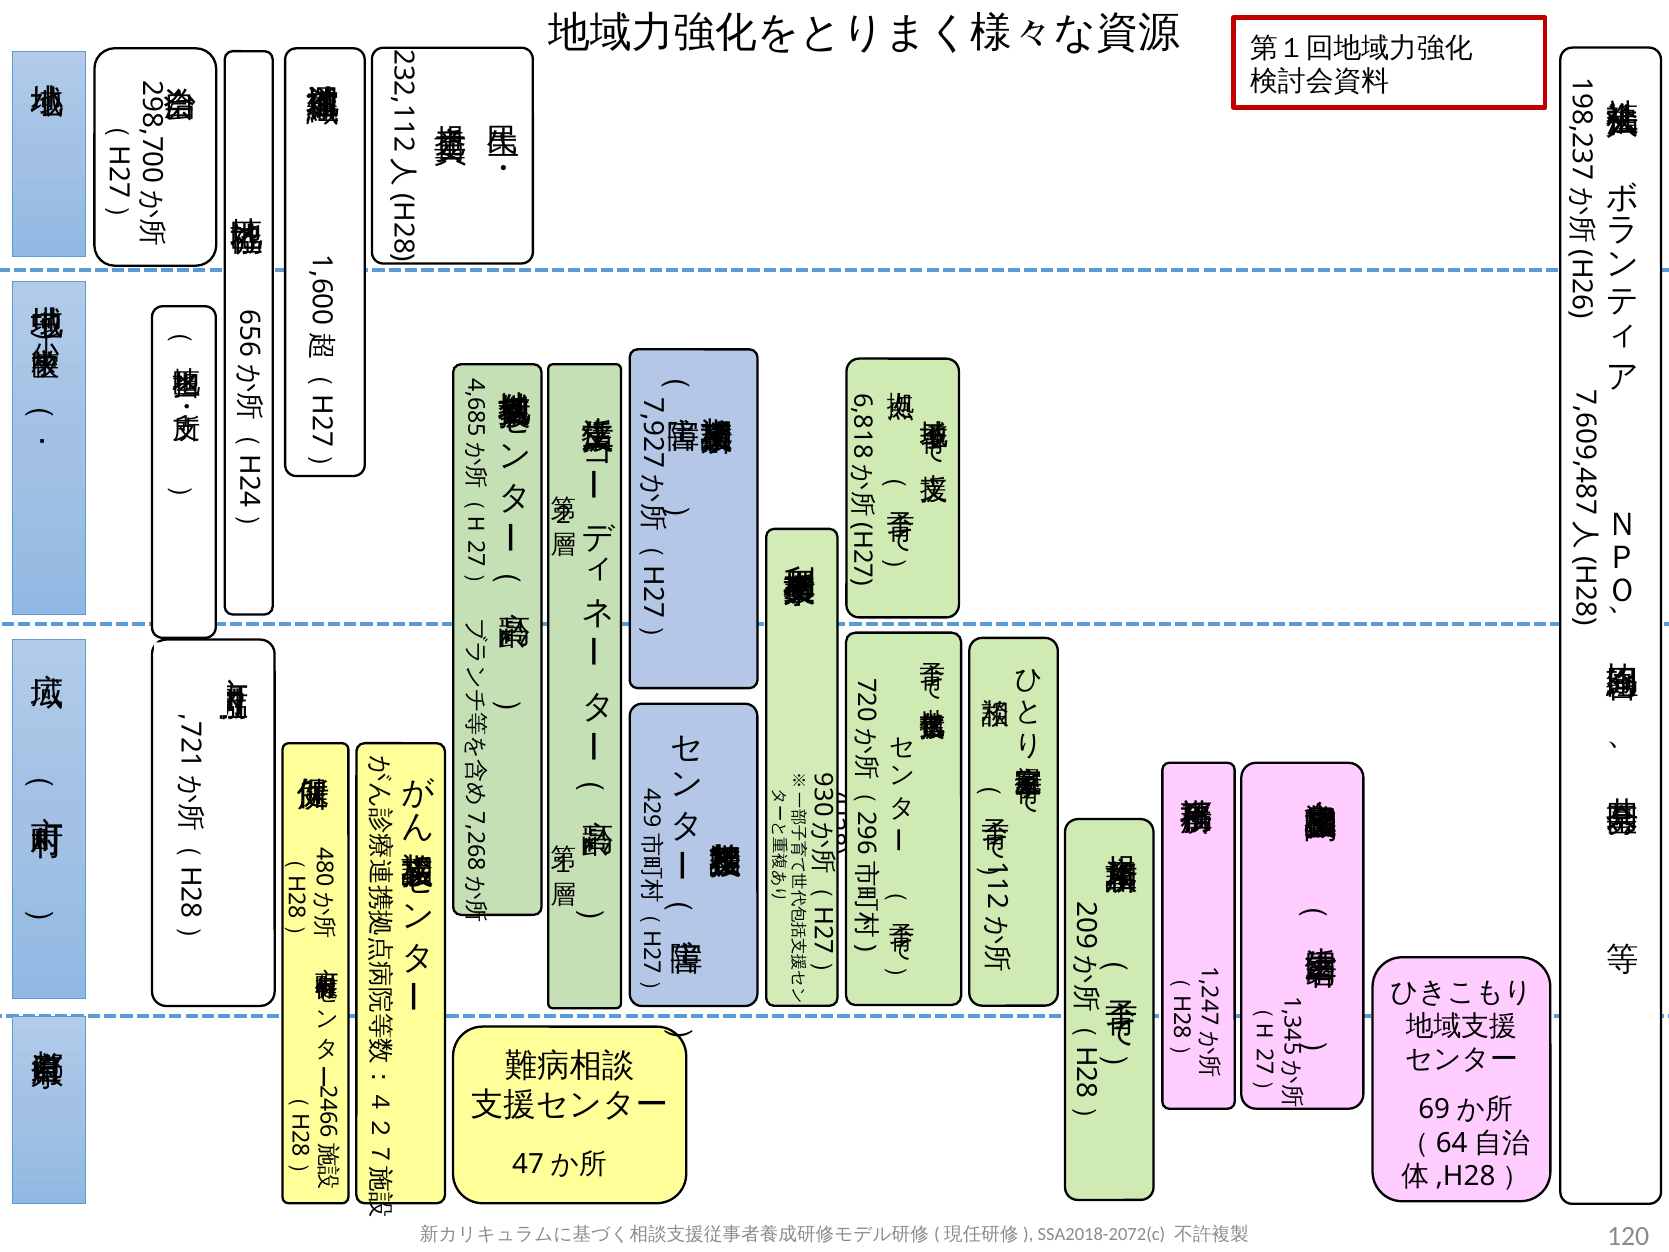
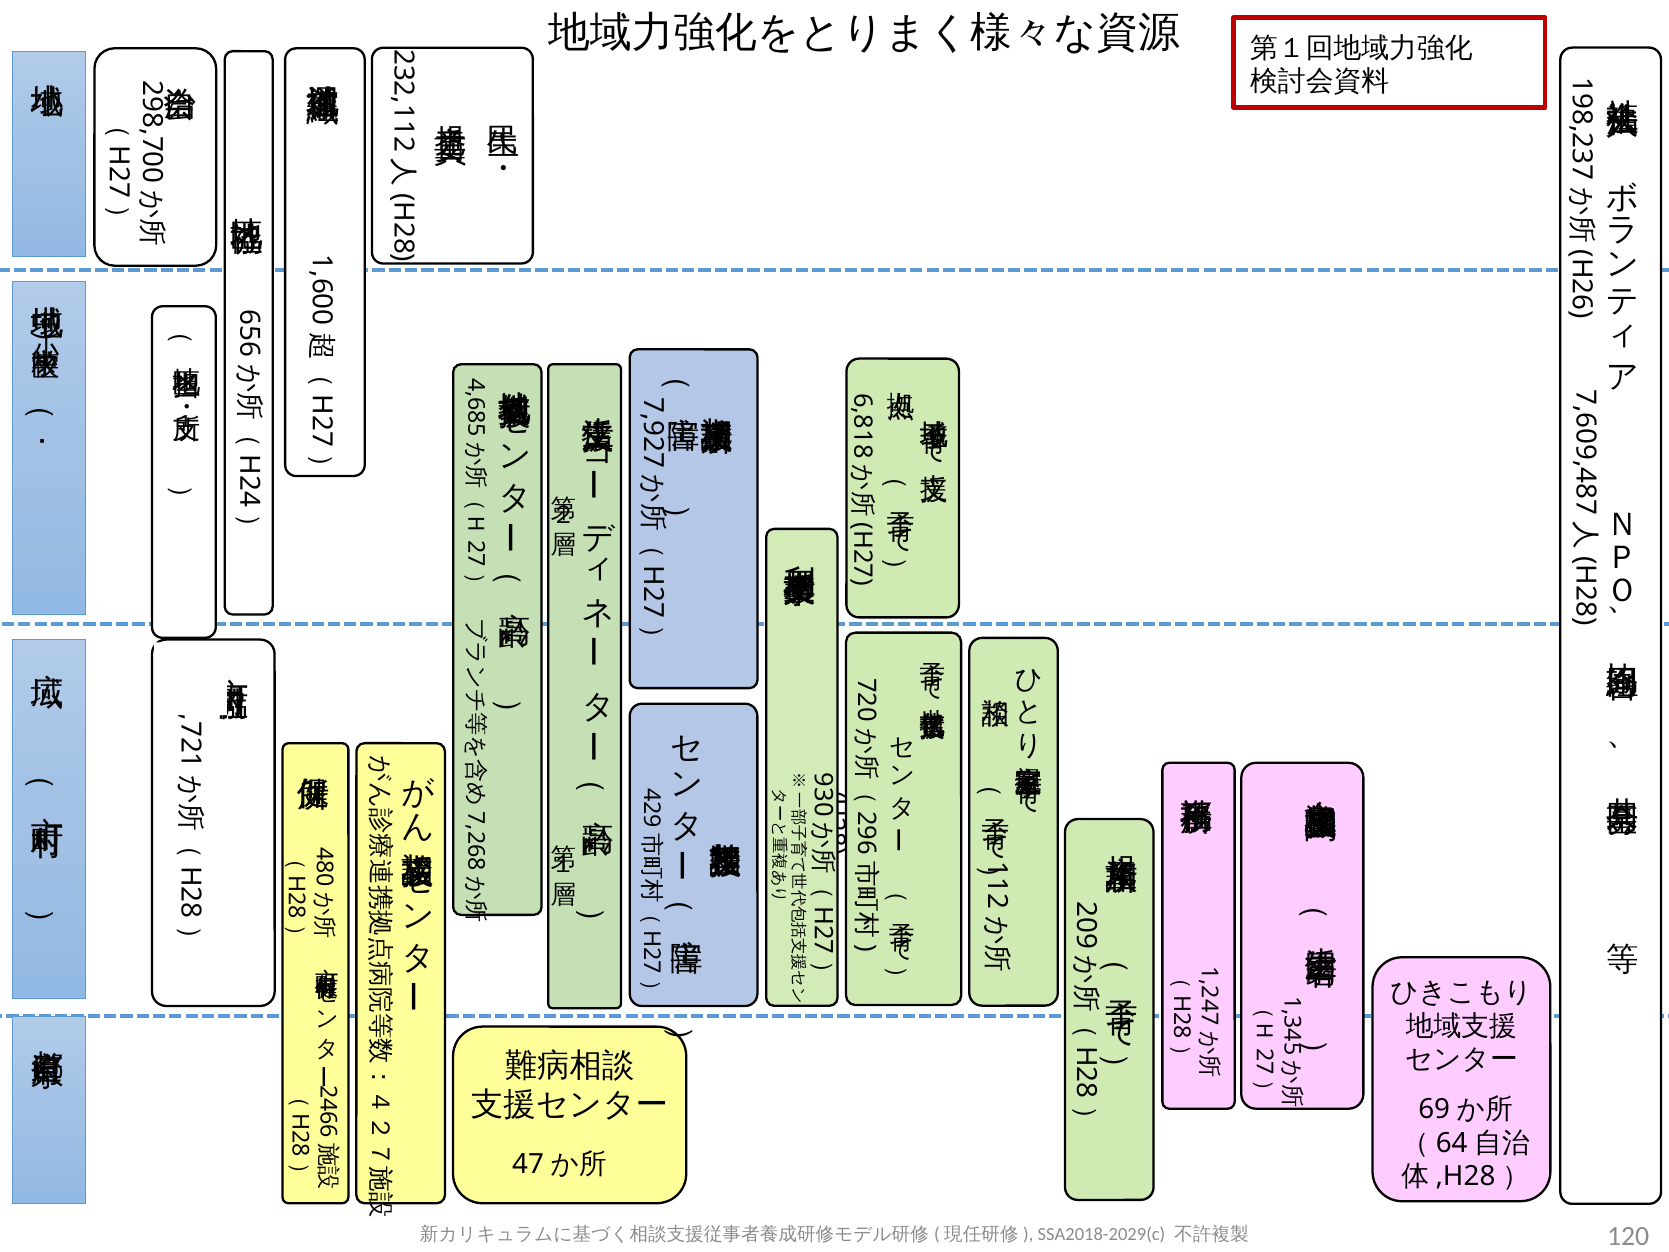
SSA2018-2072(c: SSA2018-2072(c -> SSA2018-2029(c (1101, 1234)
